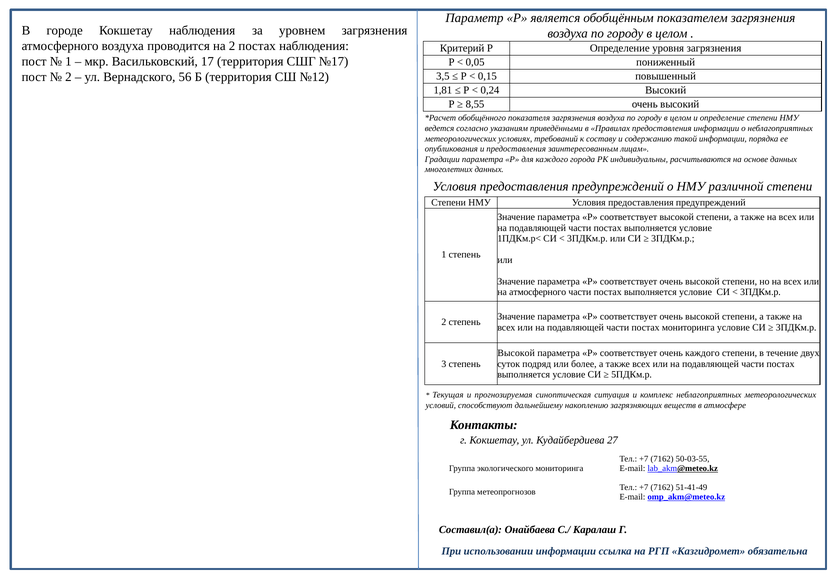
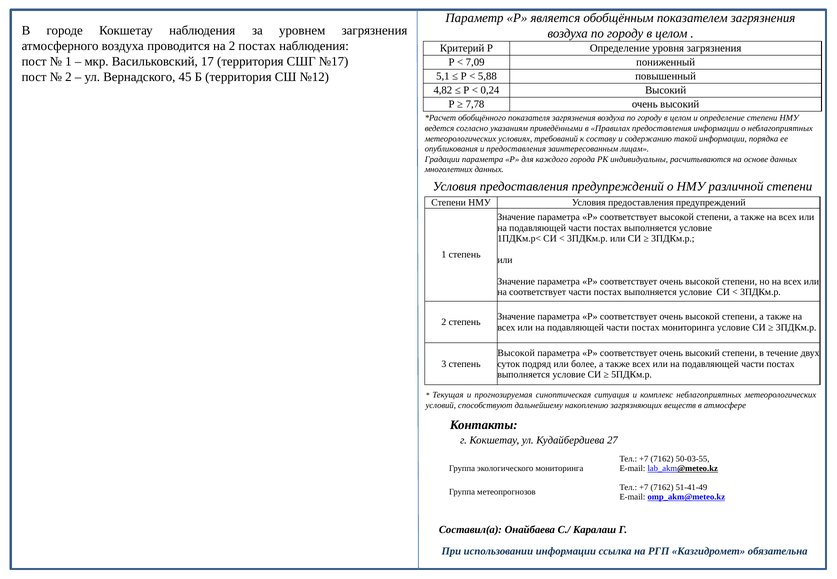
0,05: 0,05 -> 7,09 (475, 62)
56: 56 -> 45 (185, 77)
3,5: 3,5 -> 5,1 (443, 76)
0,15: 0,15 -> 5,88 (487, 76)
1,81: 1,81 -> 4,82 (443, 90)
8,55: 8,55 -> 7,78 (475, 104)
на атмосферного: атмосферного -> соответствует (538, 292)
соответствует очень каждого: каждого -> высокий (702, 354)
